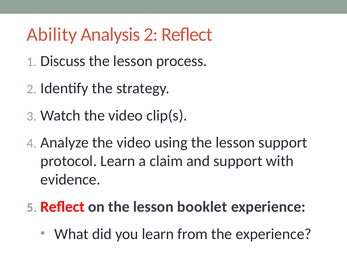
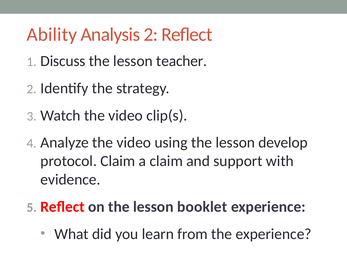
process: process -> teacher (182, 61)
lesson support: support -> develop (283, 143)
protocol Learn: Learn -> Claim (118, 161)
